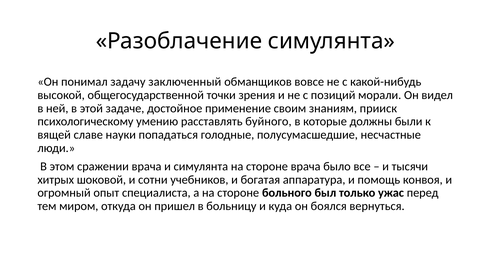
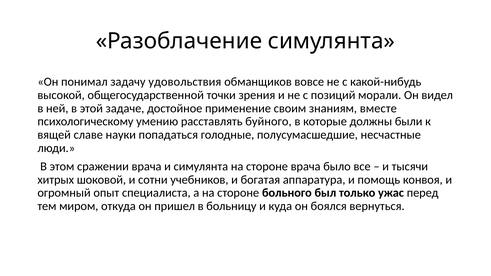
заключенный: заключенный -> удовольствия (185, 82)
прииск: прииск -> вместе (378, 108)
